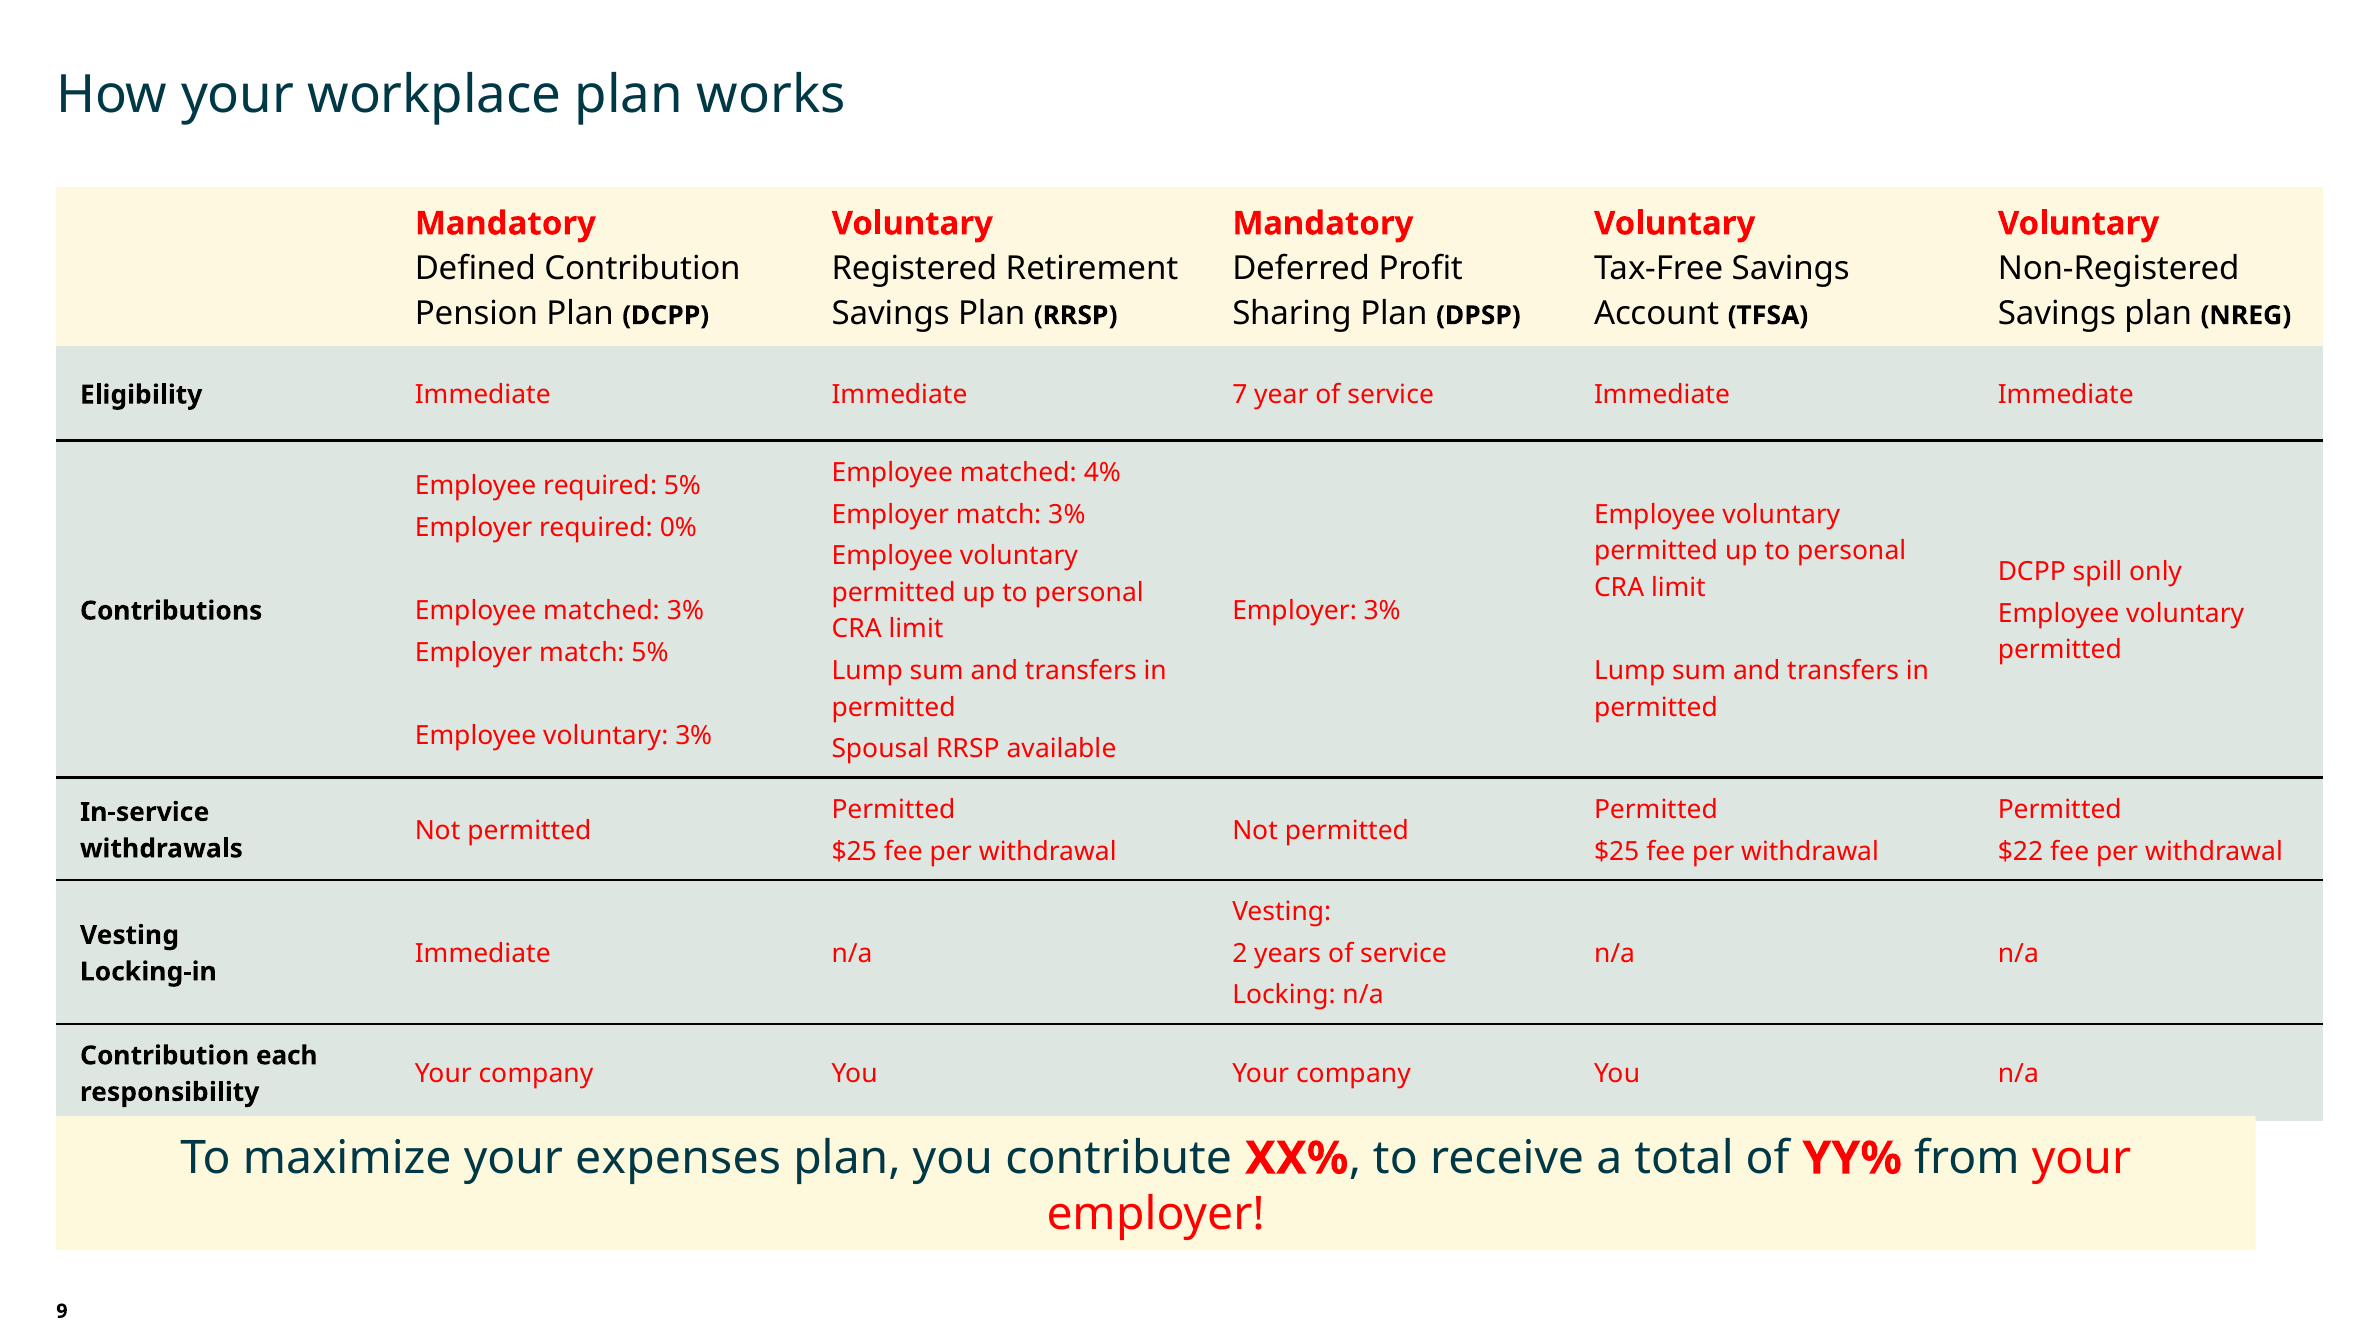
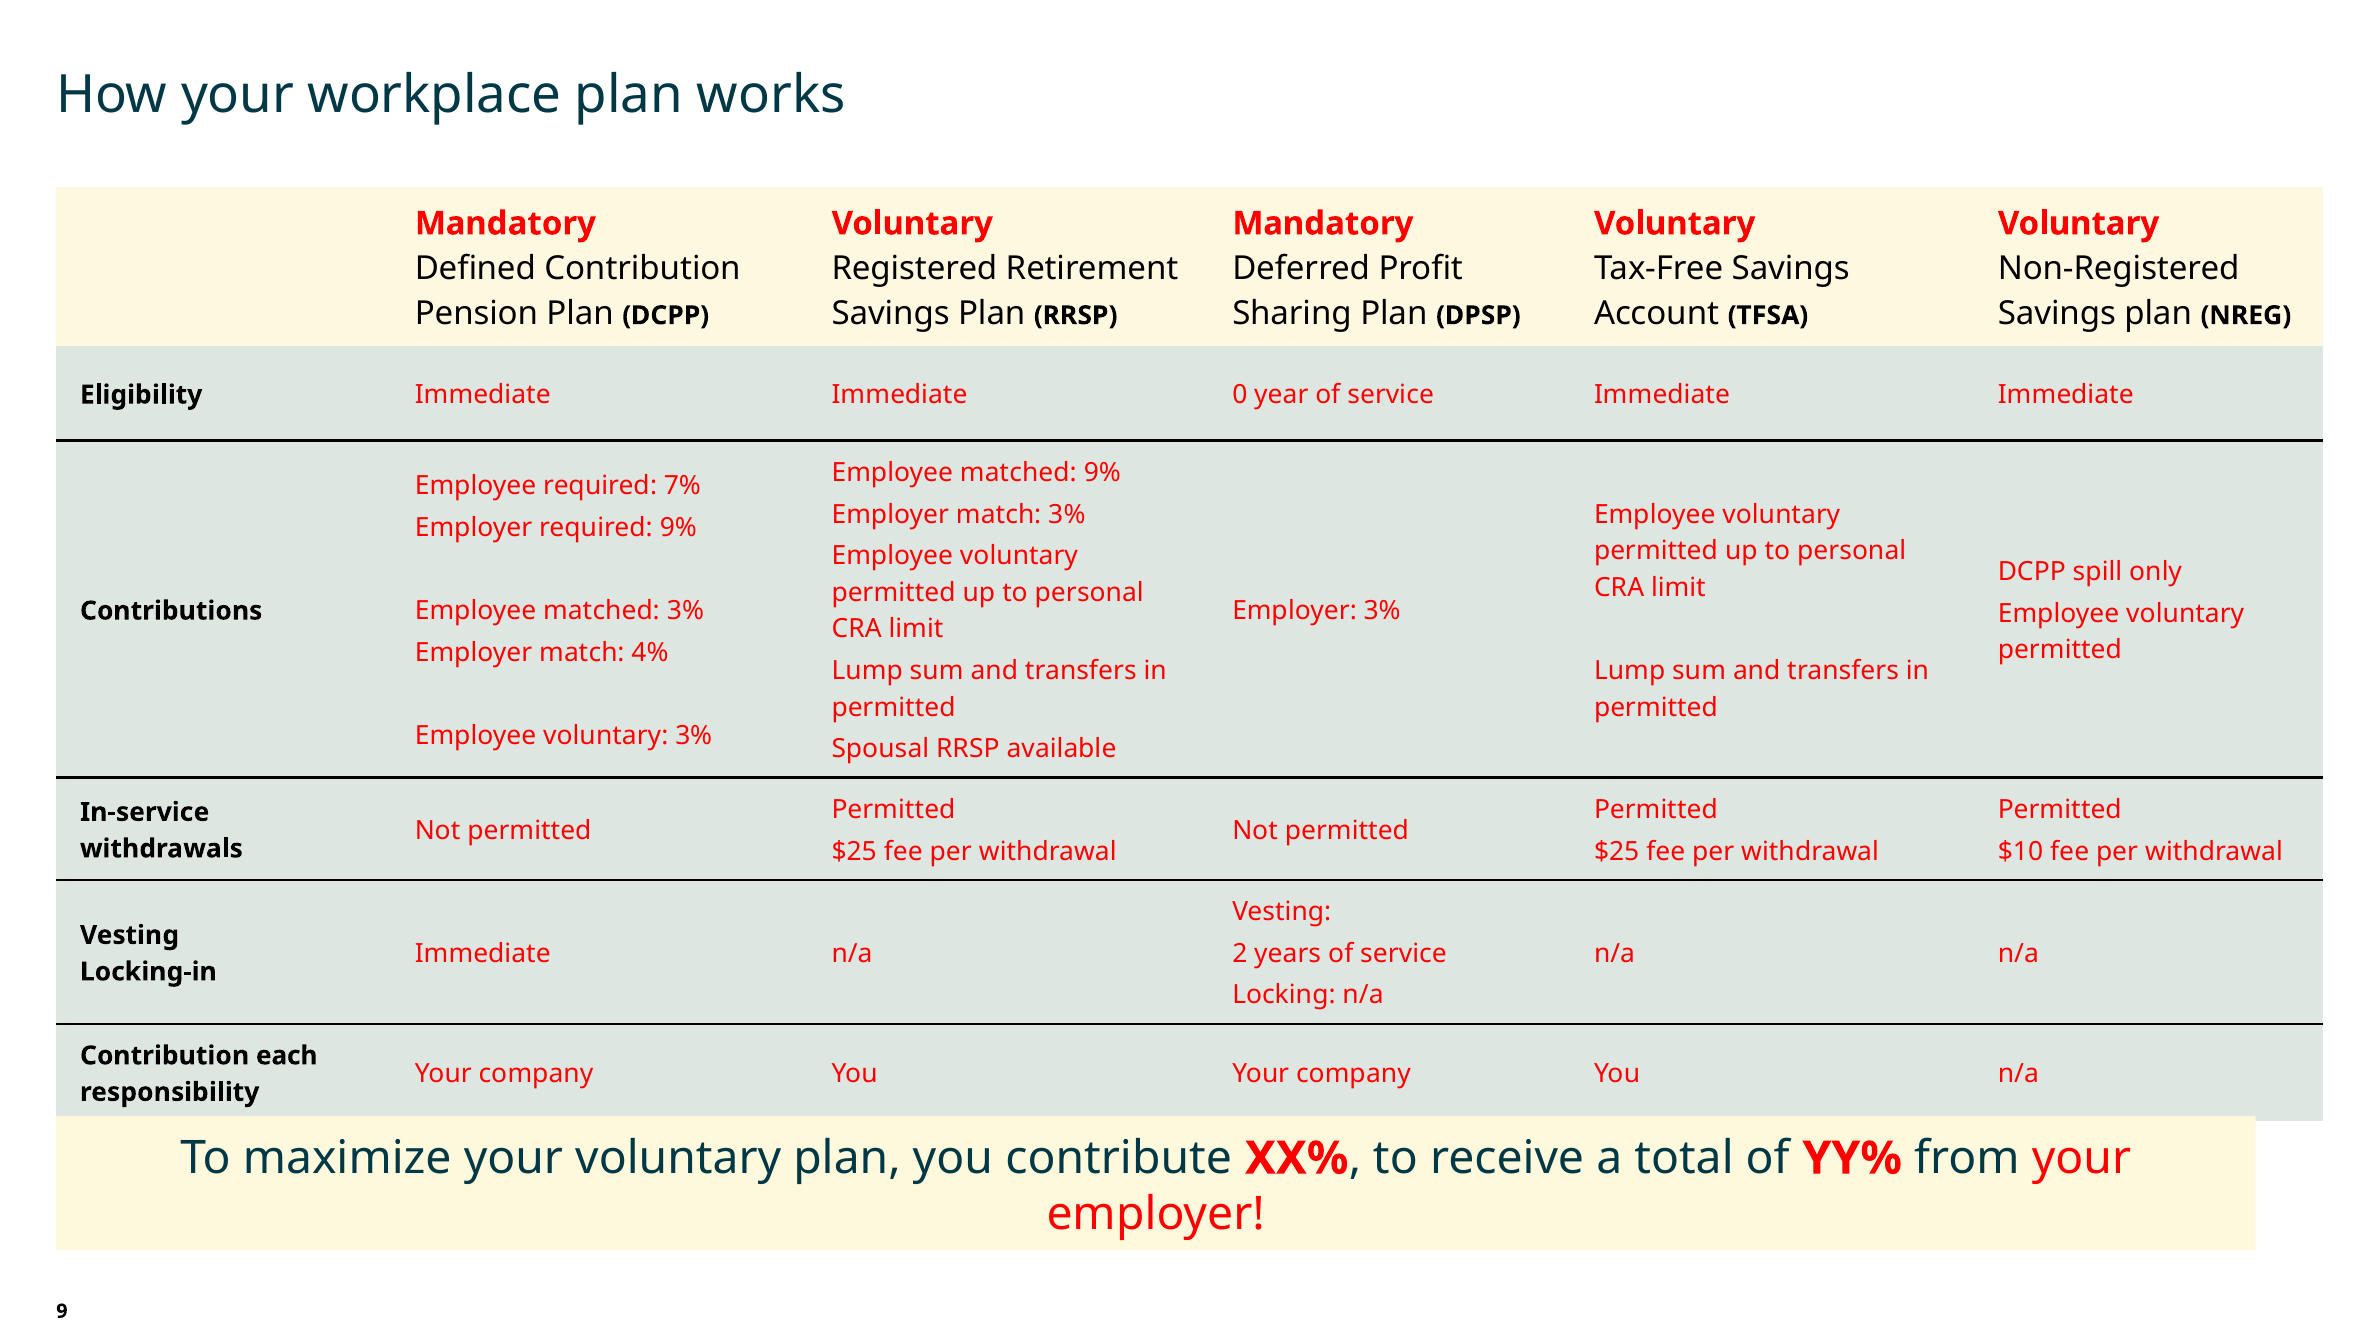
7: 7 -> 0 (1240, 395)
matched 4%: 4% -> 9% (1102, 473)
required 5%: 5% -> 7% (682, 486)
required 0%: 0% -> 9% (678, 527)
match 5%: 5% -> 4% (650, 653)
$22: $22 -> $10 (2021, 851)
your expenses: expenses -> voluntary (678, 1159)
